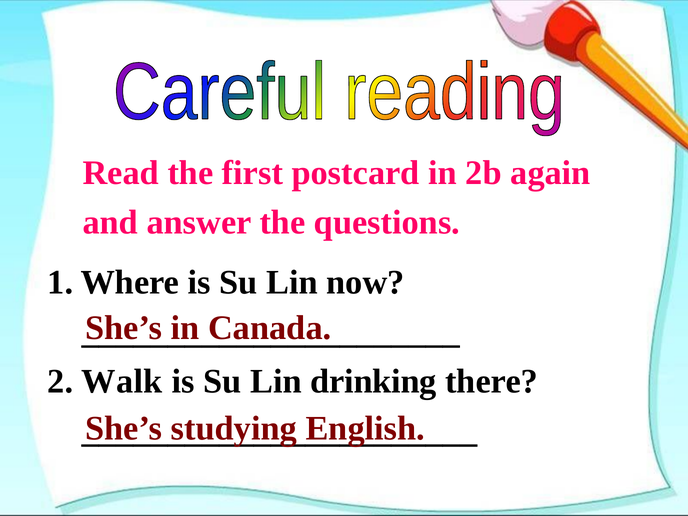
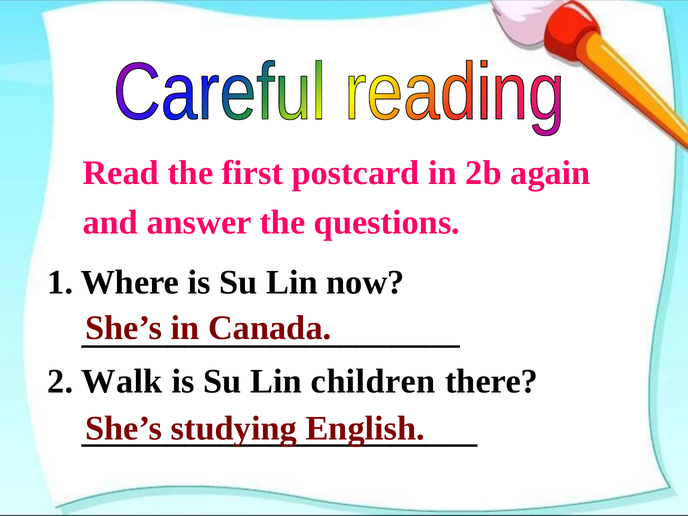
drinking: drinking -> children (373, 382)
